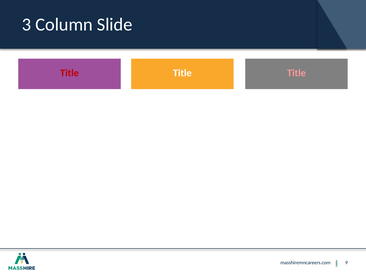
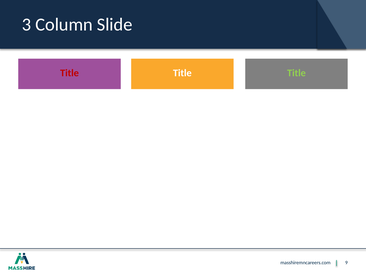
Title colour: pink -> light green (296, 73)
